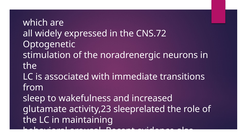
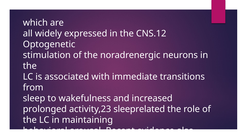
CNS.72: CNS.72 -> CNS.12 (151, 33)
glutamate: glutamate -> prolonged (45, 109)
